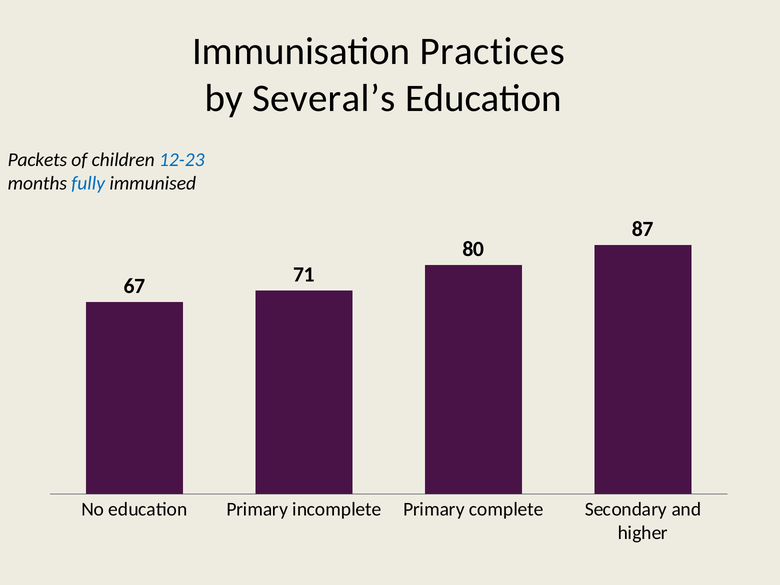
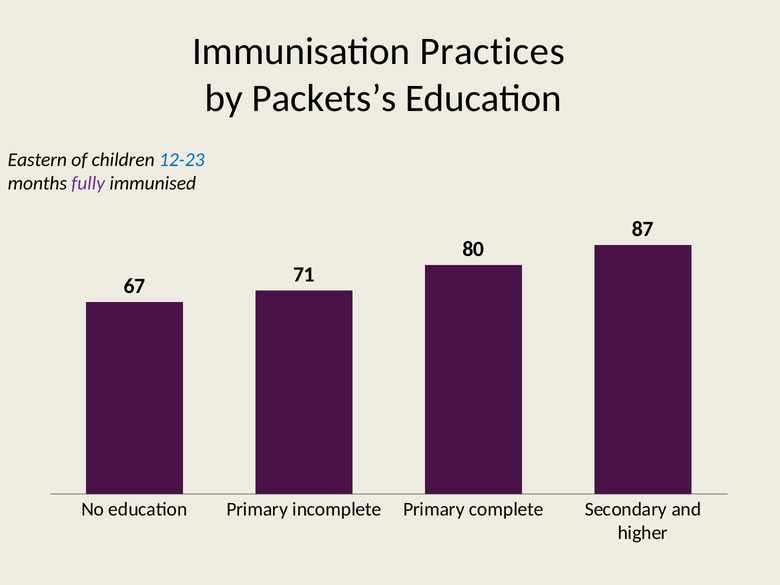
Several’s: Several’s -> Packets’s (324, 98)
Packets: Packets -> Eastern (37, 160)
fully colour: blue -> purple (88, 183)
